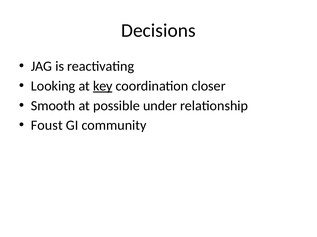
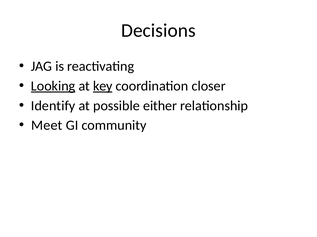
Looking underline: none -> present (53, 86)
Smooth: Smooth -> Identify (53, 106)
under: under -> either (160, 106)
Foust: Foust -> Meet (47, 126)
